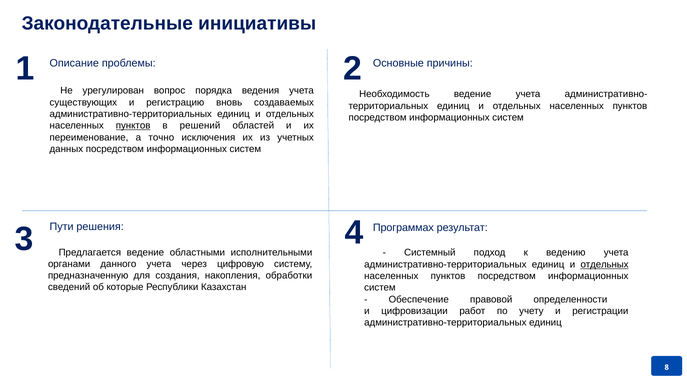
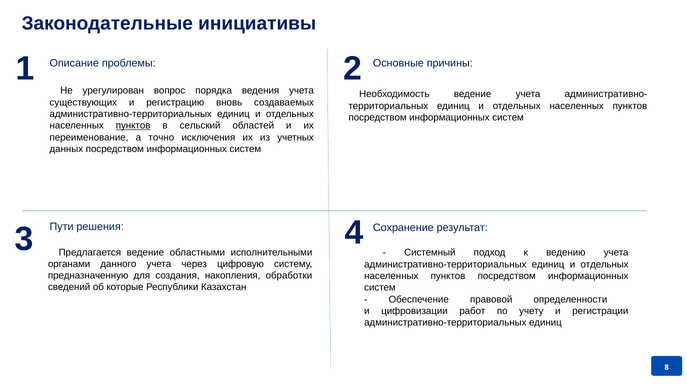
решений: решений -> сельский (200, 126)
Программах: Программах -> Сохранение (403, 228)
отдельных underline: present -> none (605, 265)
